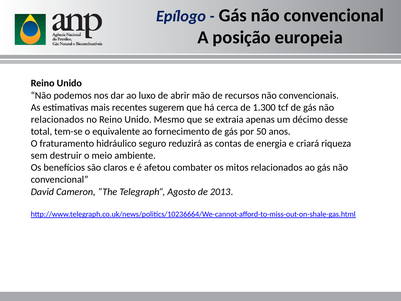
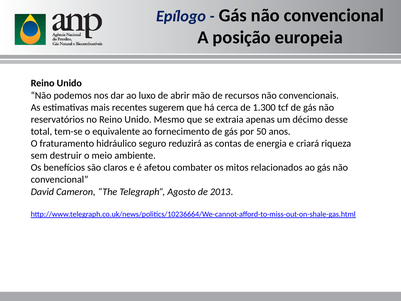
relacionados: relacionados -> reservatórios (57, 119)
